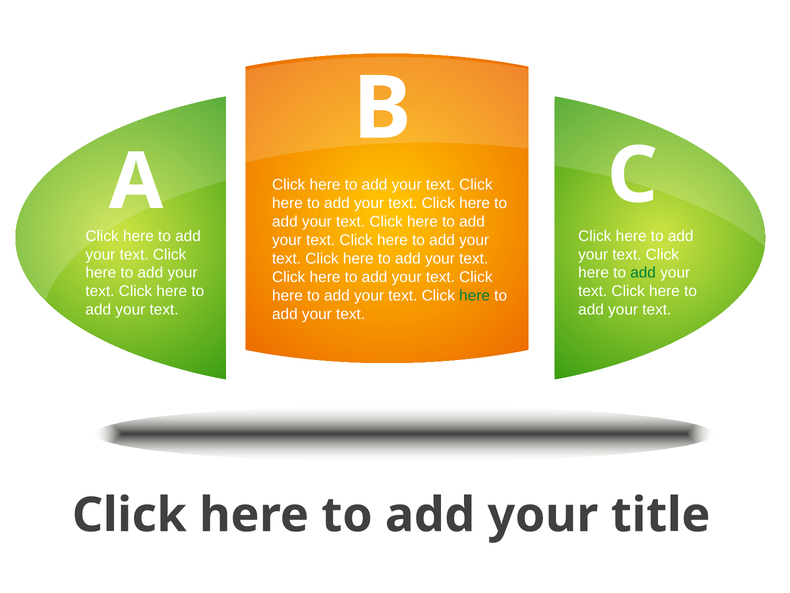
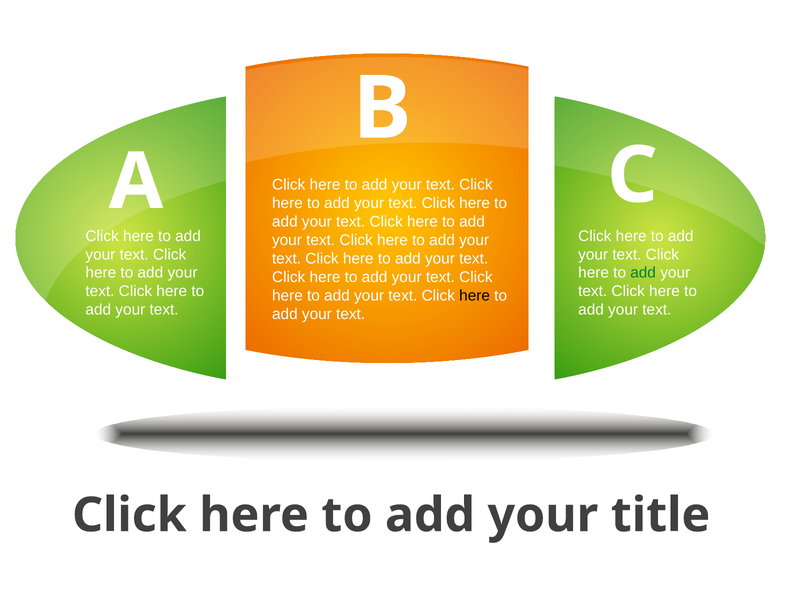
here colour: green -> black (475, 295)
